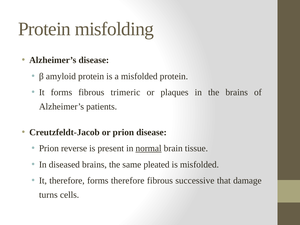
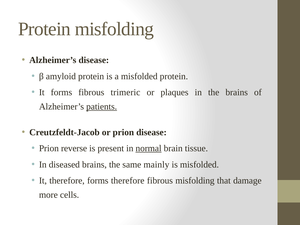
patients underline: none -> present (102, 107)
pleated: pleated -> mainly (156, 164)
fibrous successive: successive -> misfolding (195, 181)
turns: turns -> more (48, 195)
